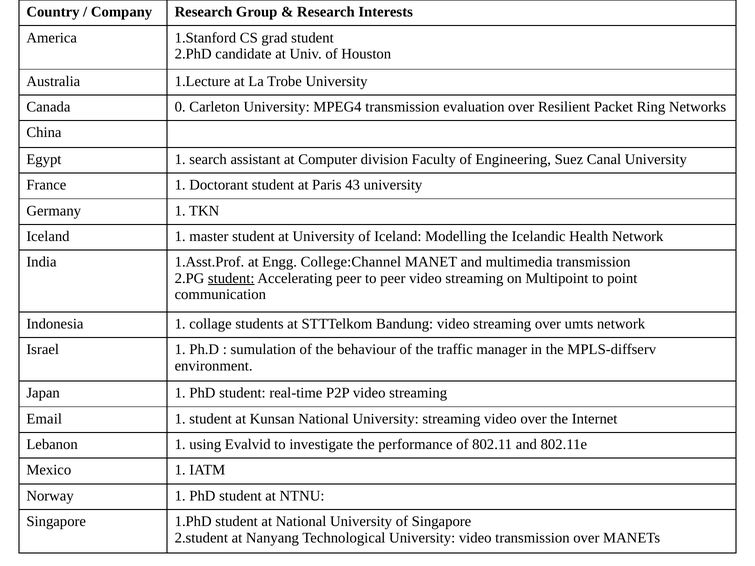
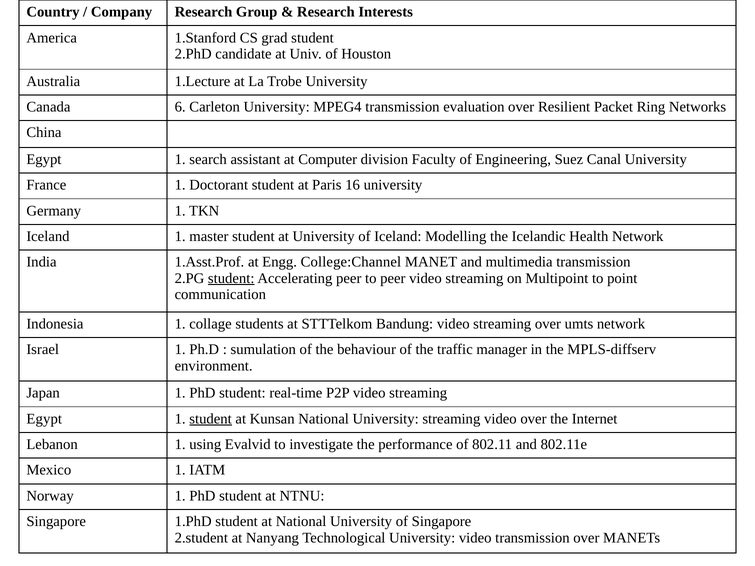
0: 0 -> 6 (180, 107)
43: 43 -> 16 (353, 185)
Email: Email -> Egypt (44, 419)
student underline: none -> present (211, 419)
